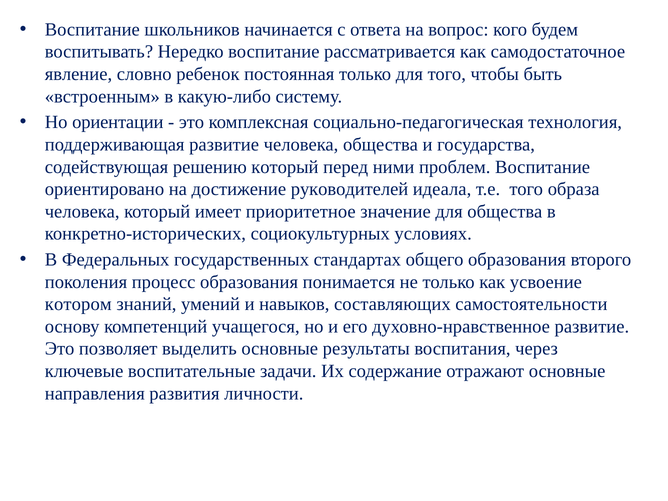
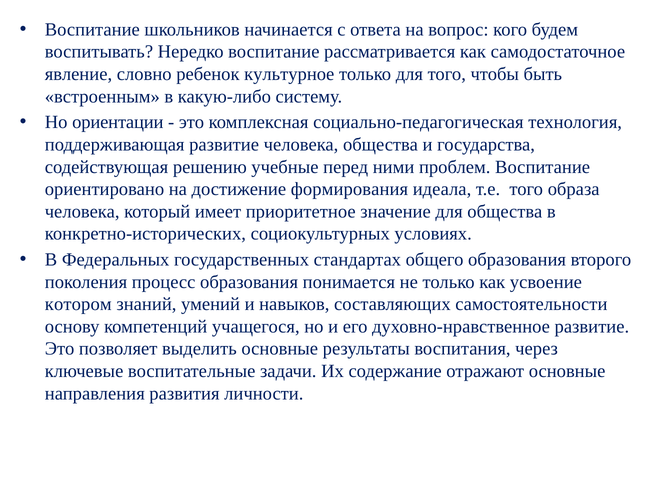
постоянная: постоянная -> культурное (289, 74)
решению который: который -> учебные (285, 167)
руководителей: руководителей -> формирования (349, 189)
